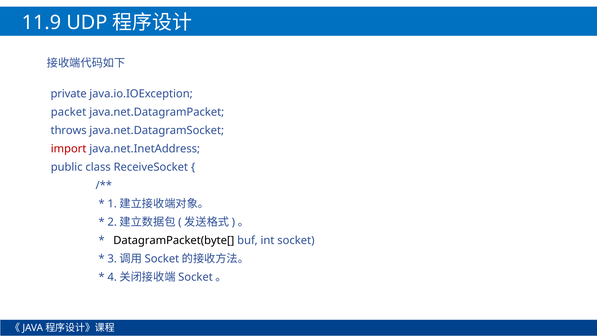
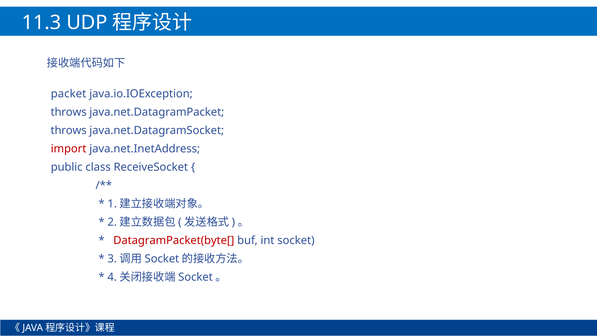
11.9: 11.9 -> 11.3 (41, 23)
private: private -> packet (69, 94)
packet: packet -> throws (69, 112)
DatagramPacket(byte[ colour: black -> red (174, 240)
